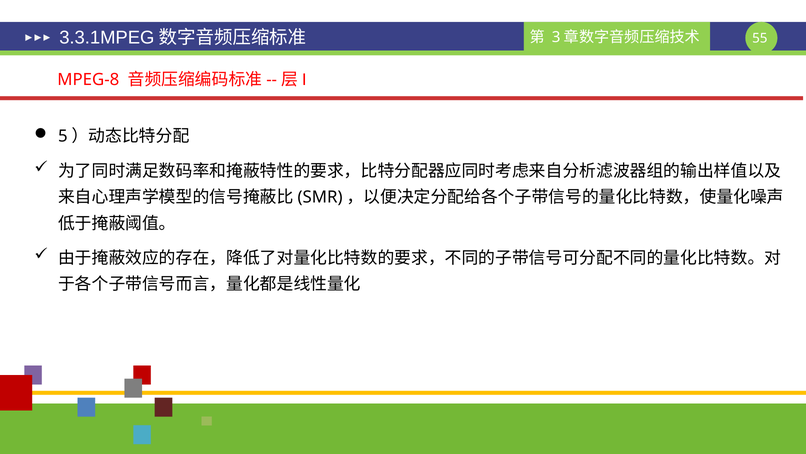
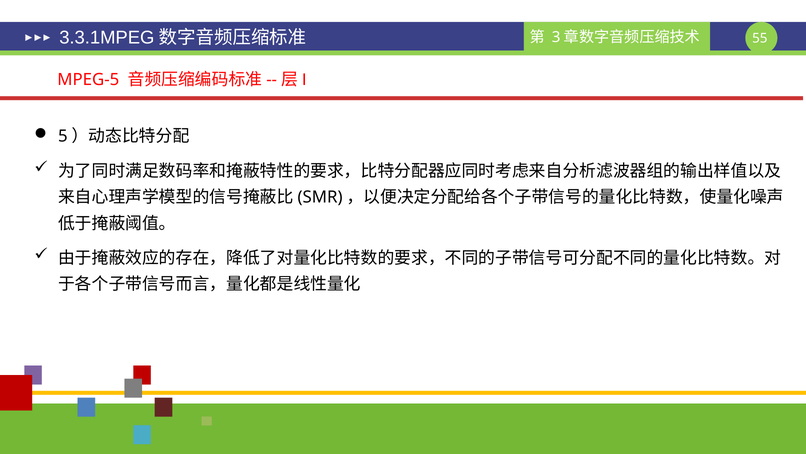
MPEG-8: MPEG-8 -> MPEG-5 (88, 80)
